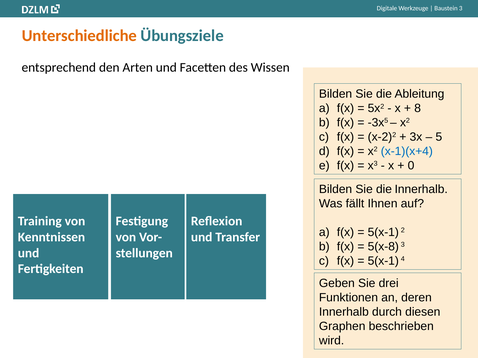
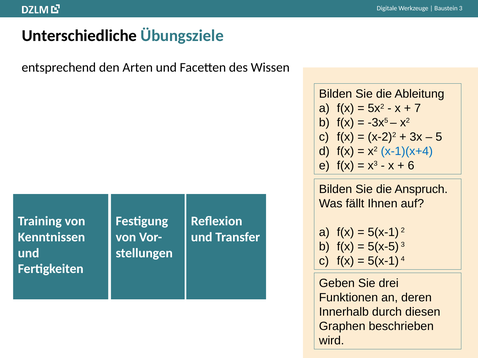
Unterschiedliche colour: orange -> black (79, 36)
8: 8 -> 7 (418, 108)
0: 0 -> 6 (411, 166)
die Innerhalb: Innerhalb -> Anspruch (421, 190)
5(x-8: 5(x-8 -> 5(x-5 (383, 247)
